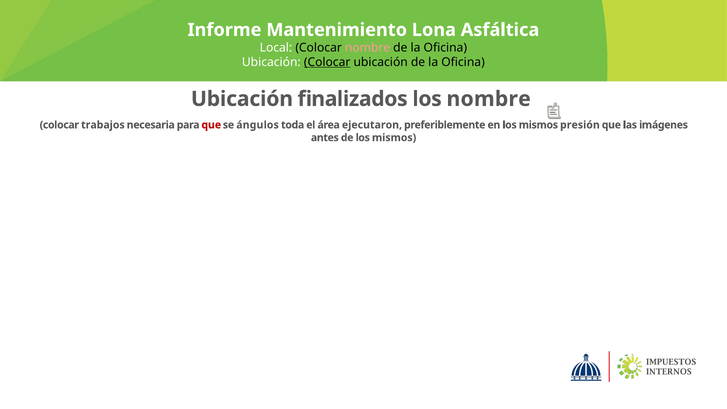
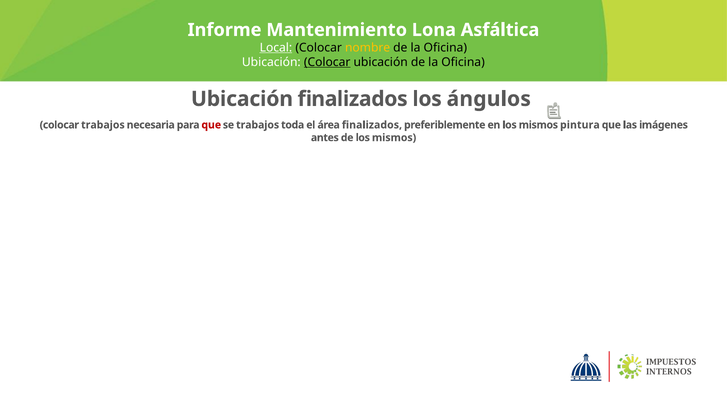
Local underline: none -> present (276, 48)
nombre colour: pink -> yellow (368, 48)
los nombre: nombre -> ángulos (489, 99)
se ángulos: ángulos -> trabajos (258, 125)
área ejecutaron: ejecutaron -> finalizados (372, 125)
presión: presión -> pintura (580, 125)
